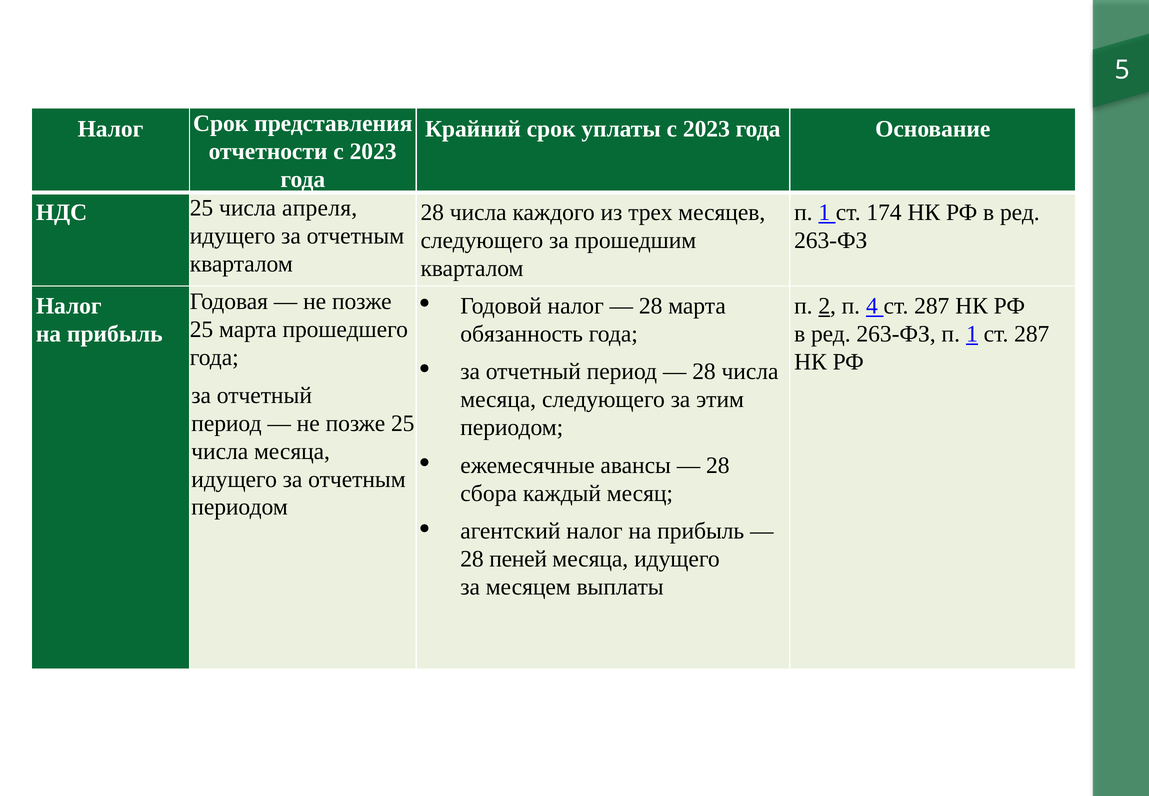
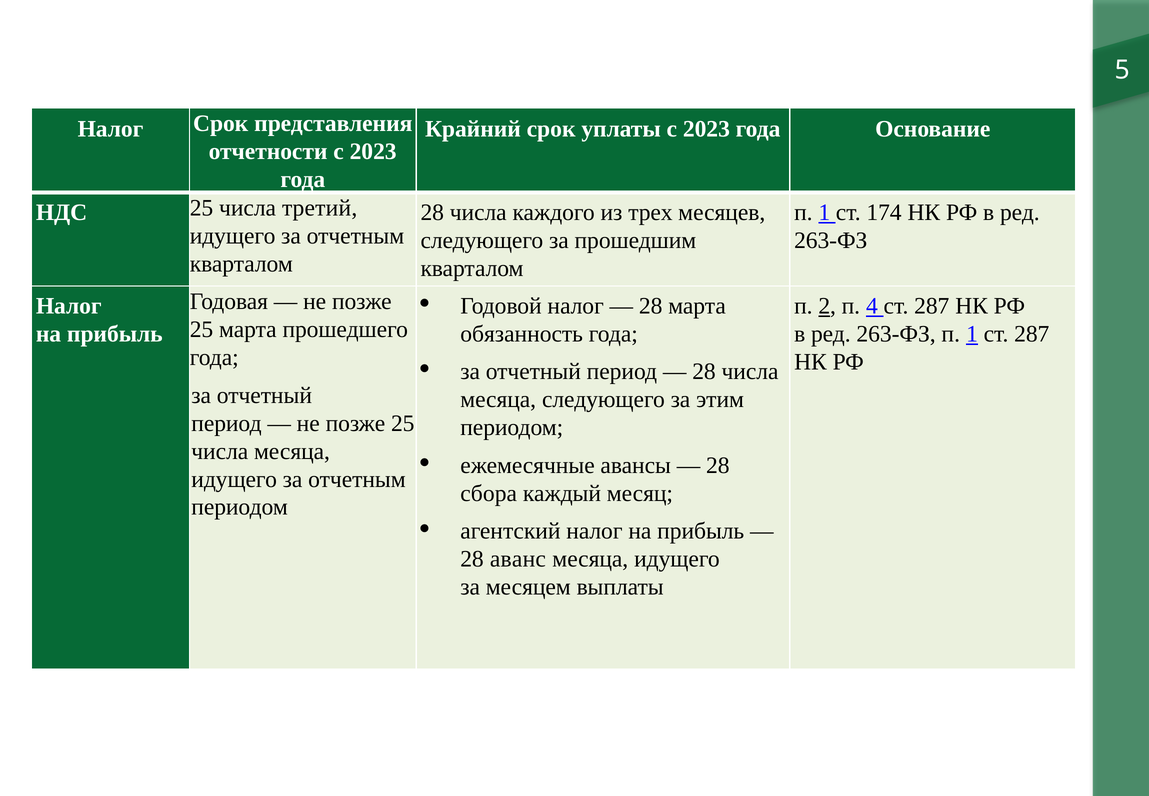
апреля: апреля -> третий (320, 208)
пеней: пеней -> аванс (518, 559)
